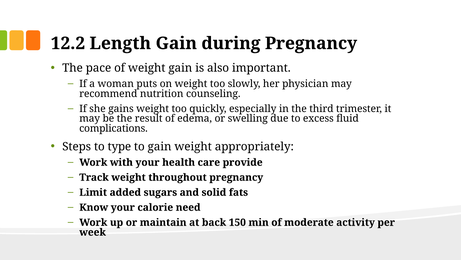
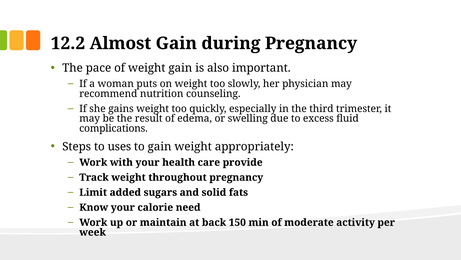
Length: Length -> Almost (120, 43)
type: type -> uses (119, 146)
